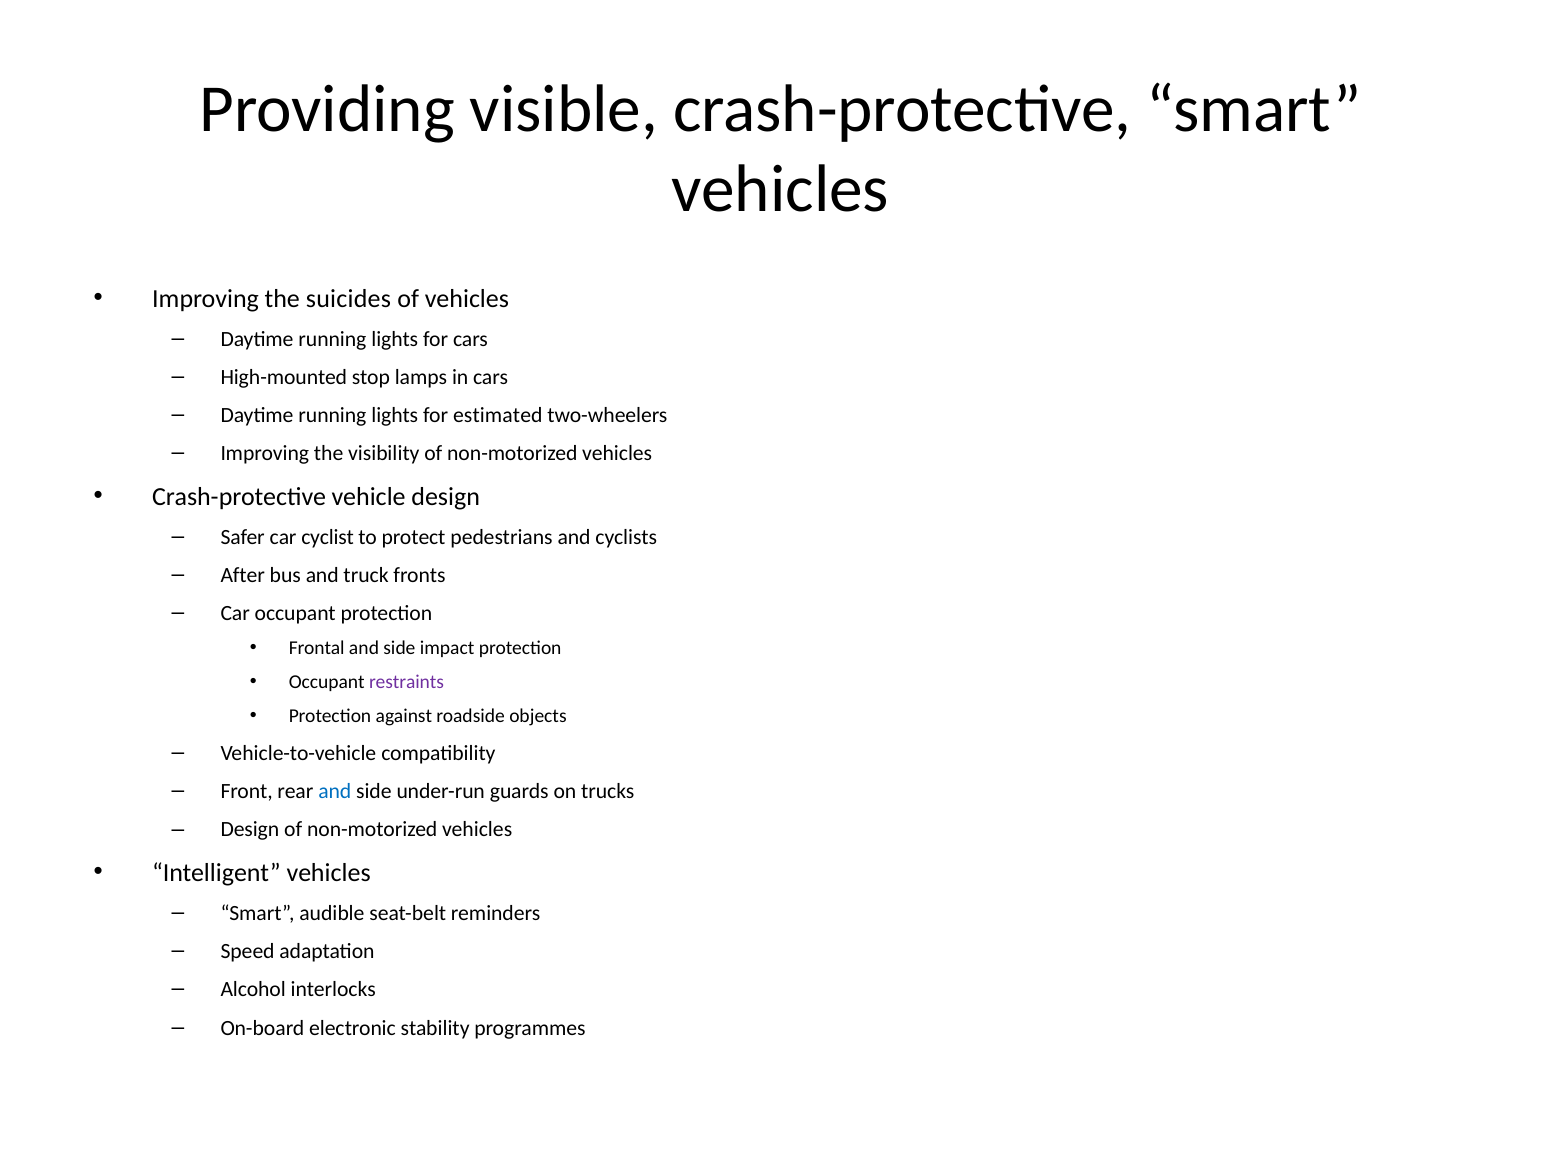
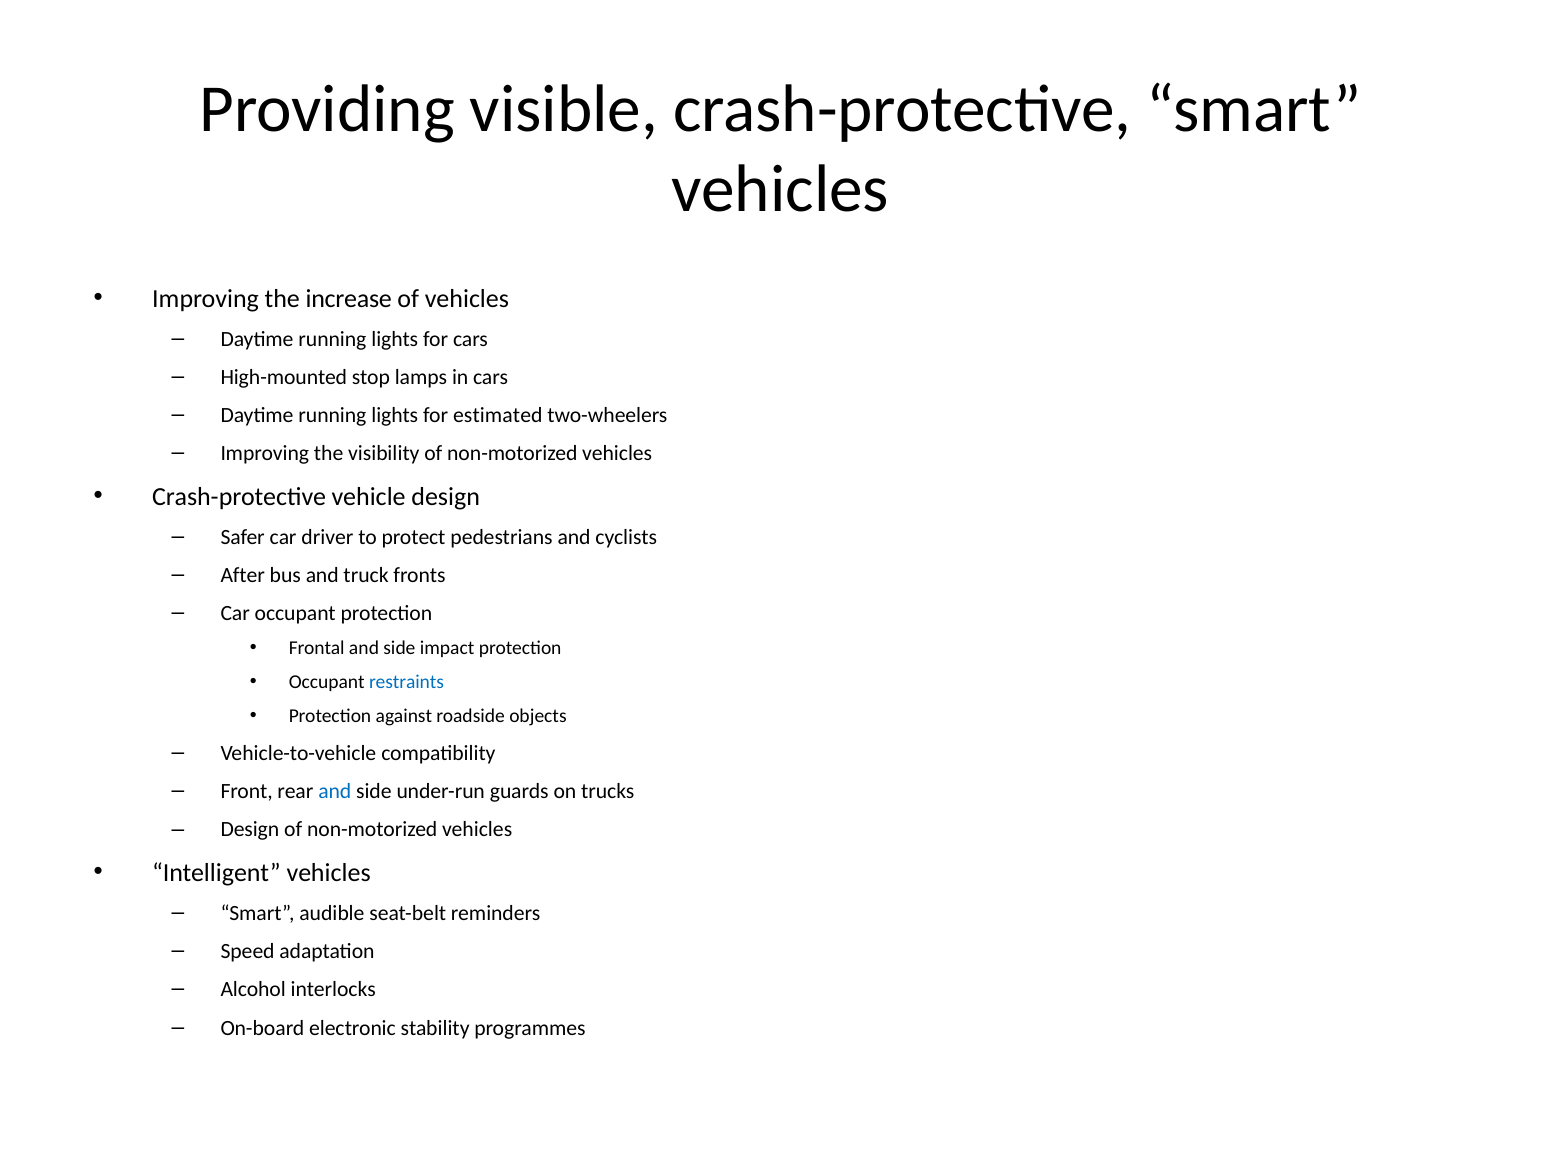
suicides: suicides -> increase (349, 298)
cyclist: cyclist -> driver (327, 537)
restraints colour: purple -> blue (406, 682)
